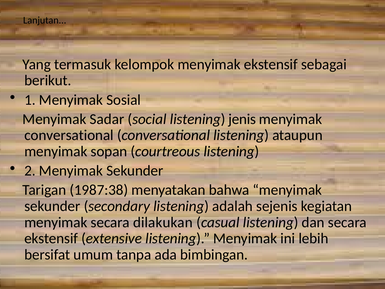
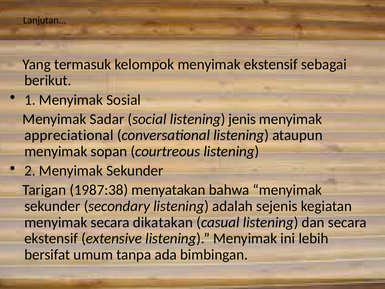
conversational: conversational -> appreciational (69, 135)
dilakukan: dilakukan -> dikatakan (163, 222)
